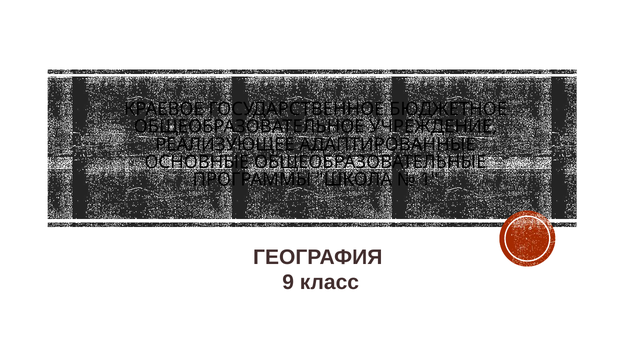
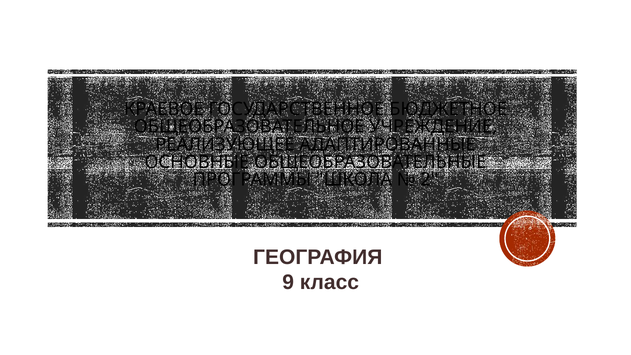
1: 1 -> 2 (429, 180)
